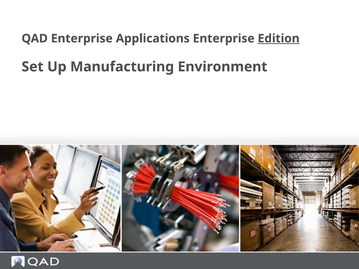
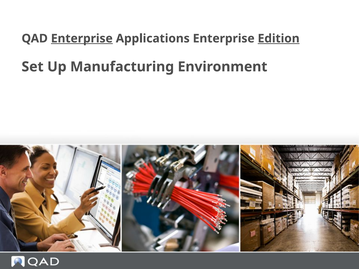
Enterprise underline: none -> present (82, 39)
